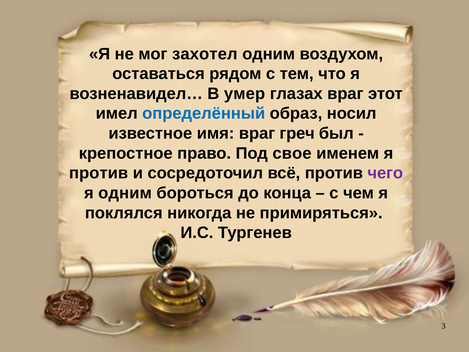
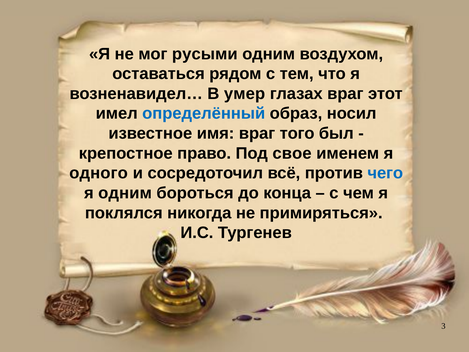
захотел: захотел -> русыми (205, 54)
греч: греч -> того (297, 133)
против: против -> одного (99, 173)
чего colour: purple -> blue (385, 173)
